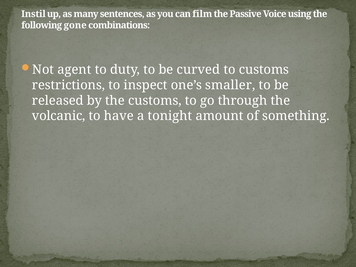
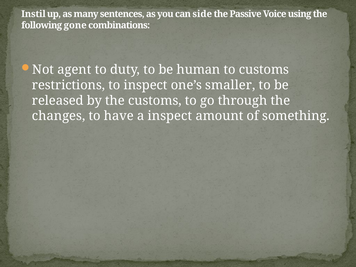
film: film -> side (202, 14)
curved: curved -> human (198, 70)
volcanic: volcanic -> changes (59, 116)
a tonight: tonight -> inspect (170, 116)
